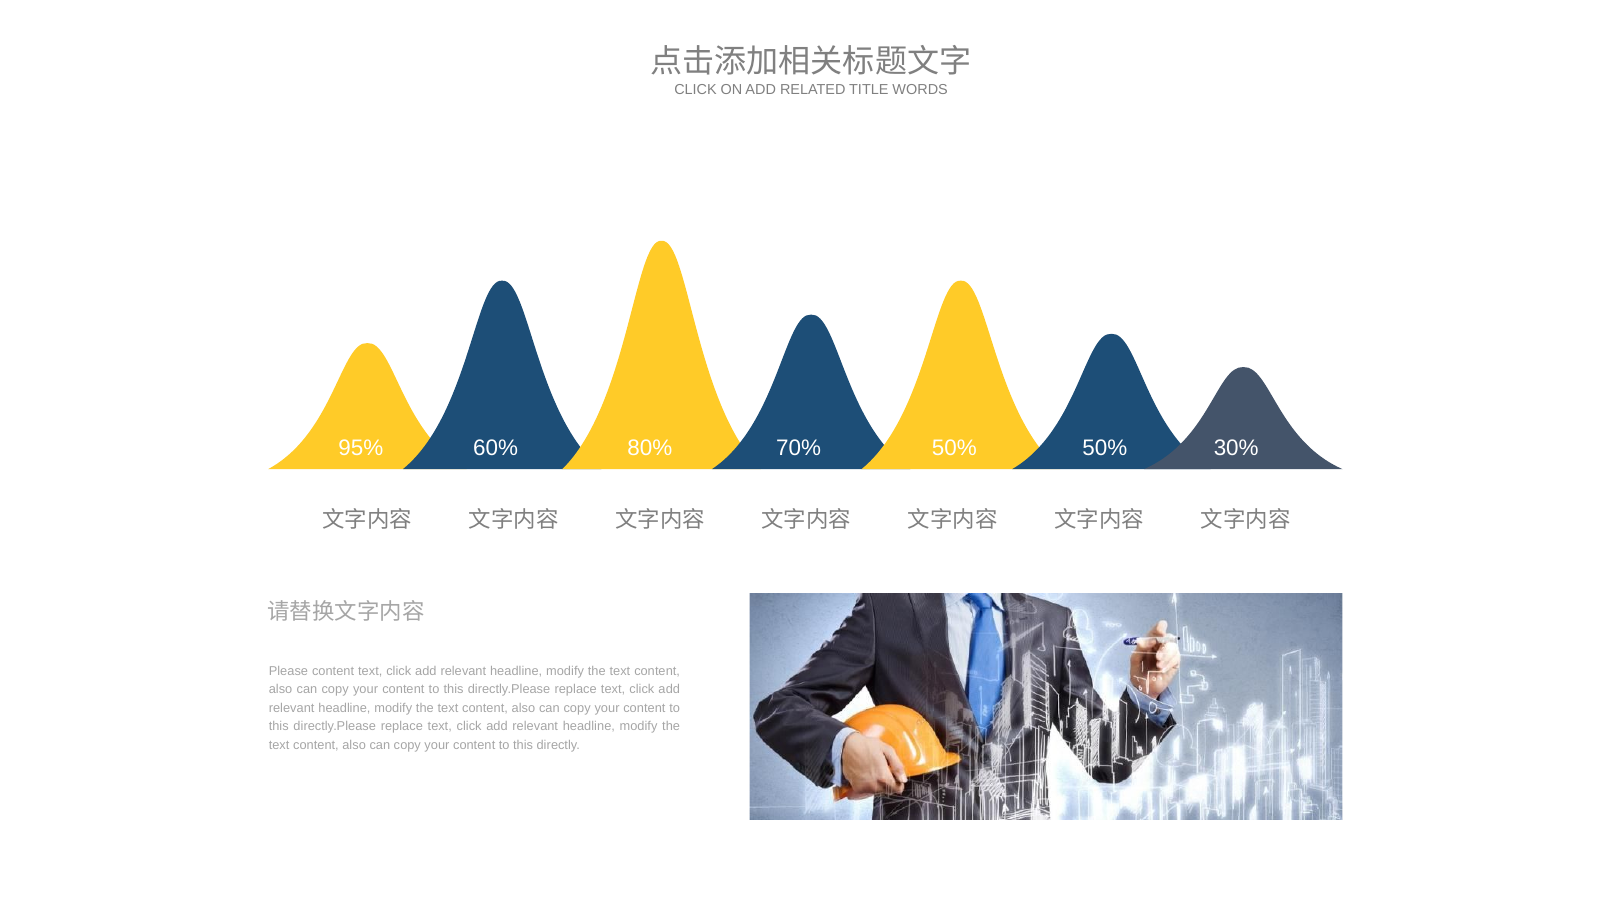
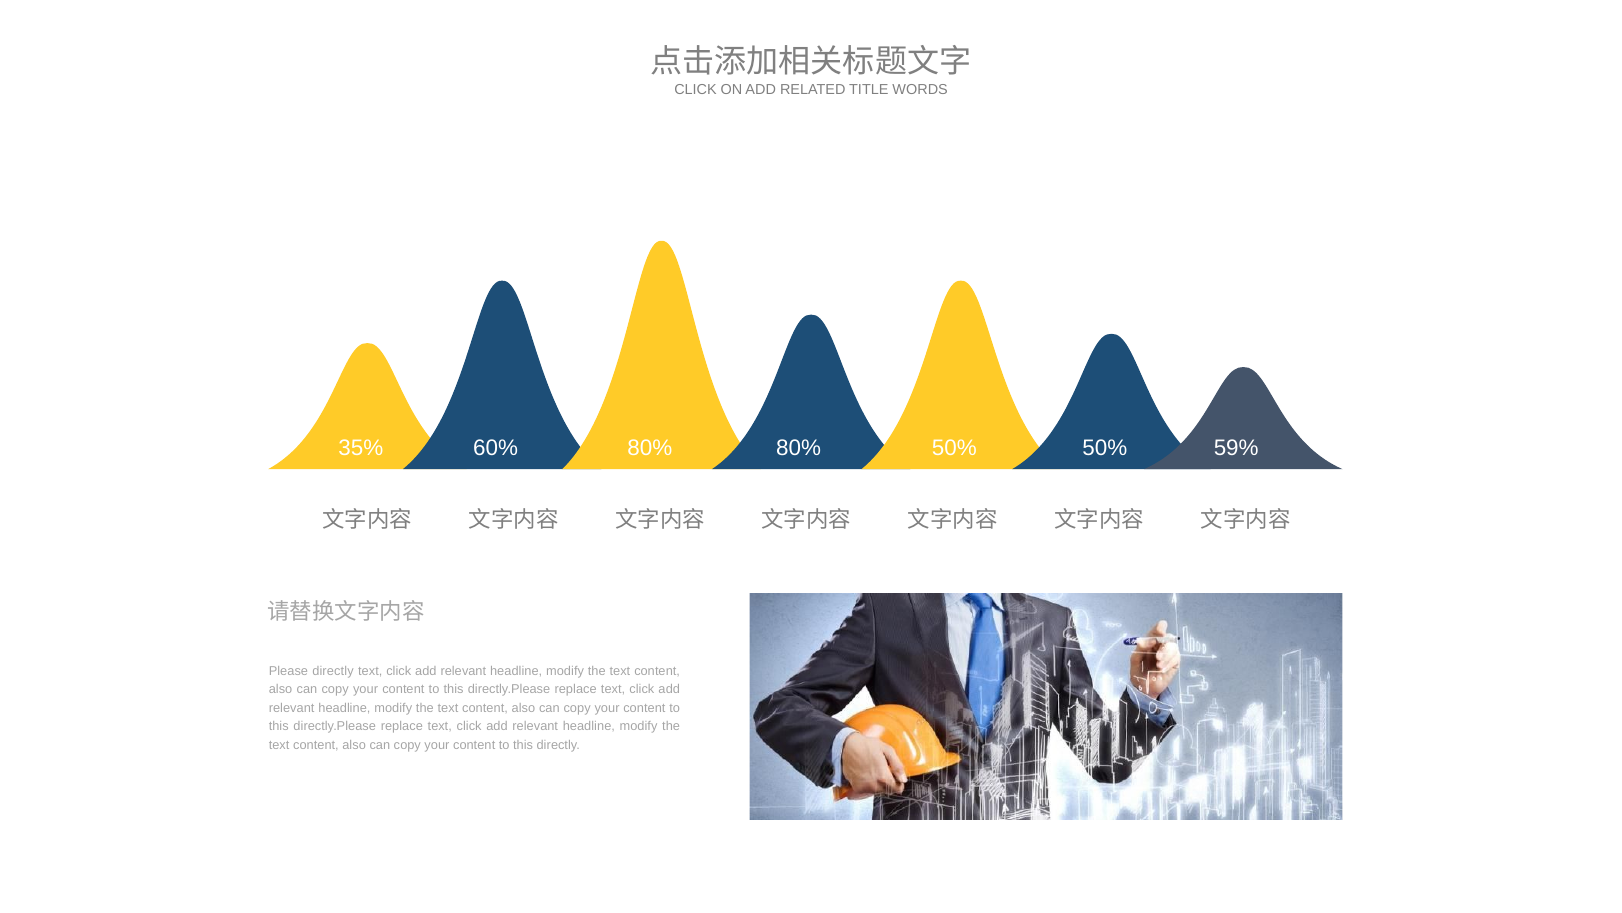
95%: 95% -> 35% (361, 448)
80% 70%: 70% -> 80% (799, 448)
30%: 30% -> 59% (1236, 448)
Please content: content -> directly (333, 671)
